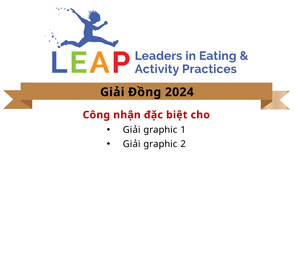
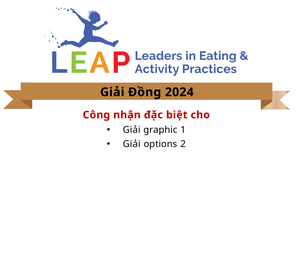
graphic: graphic -> options (160, 144)
